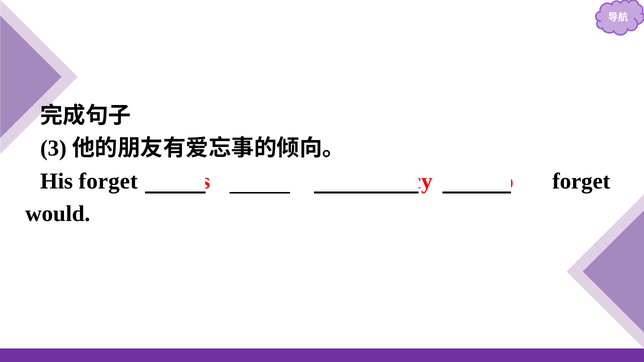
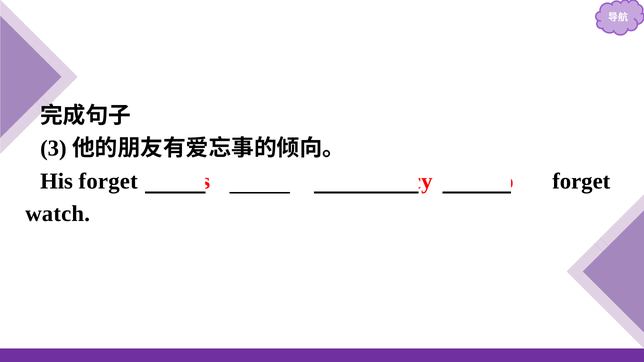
would: would -> watch (58, 214)
